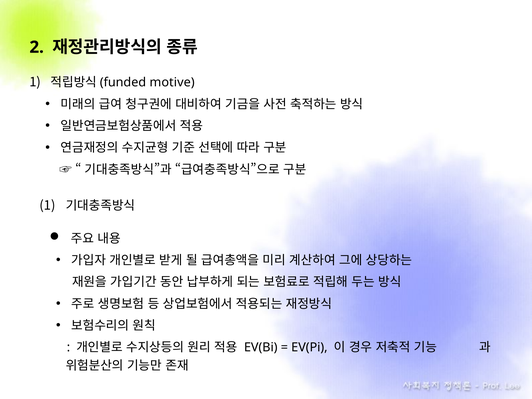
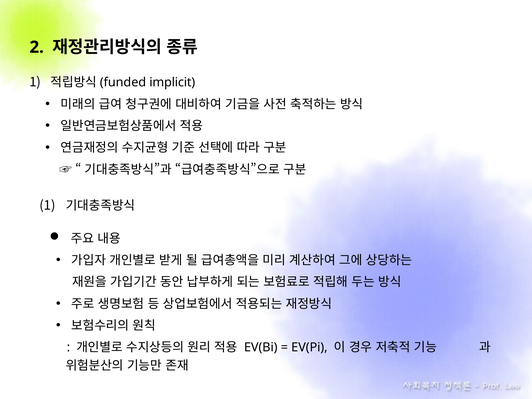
motive: motive -> implicit (172, 82)
